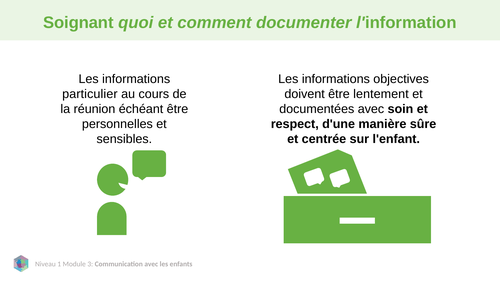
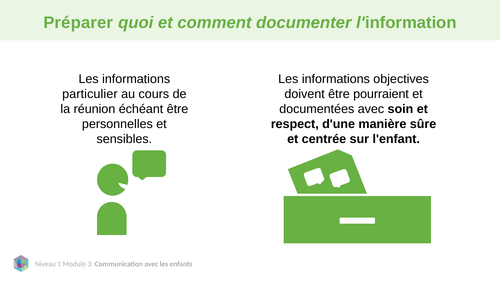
Soignant: Soignant -> Préparer (78, 23)
lentement: lentement -> pourraient (381, 94)
